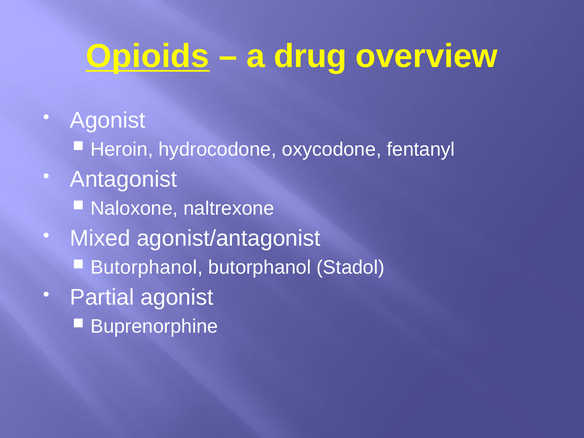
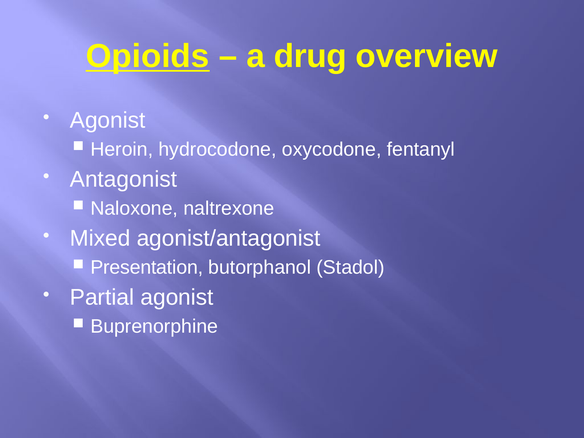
Butorphanol: Butorphanol -> Presentation (147, 267)
